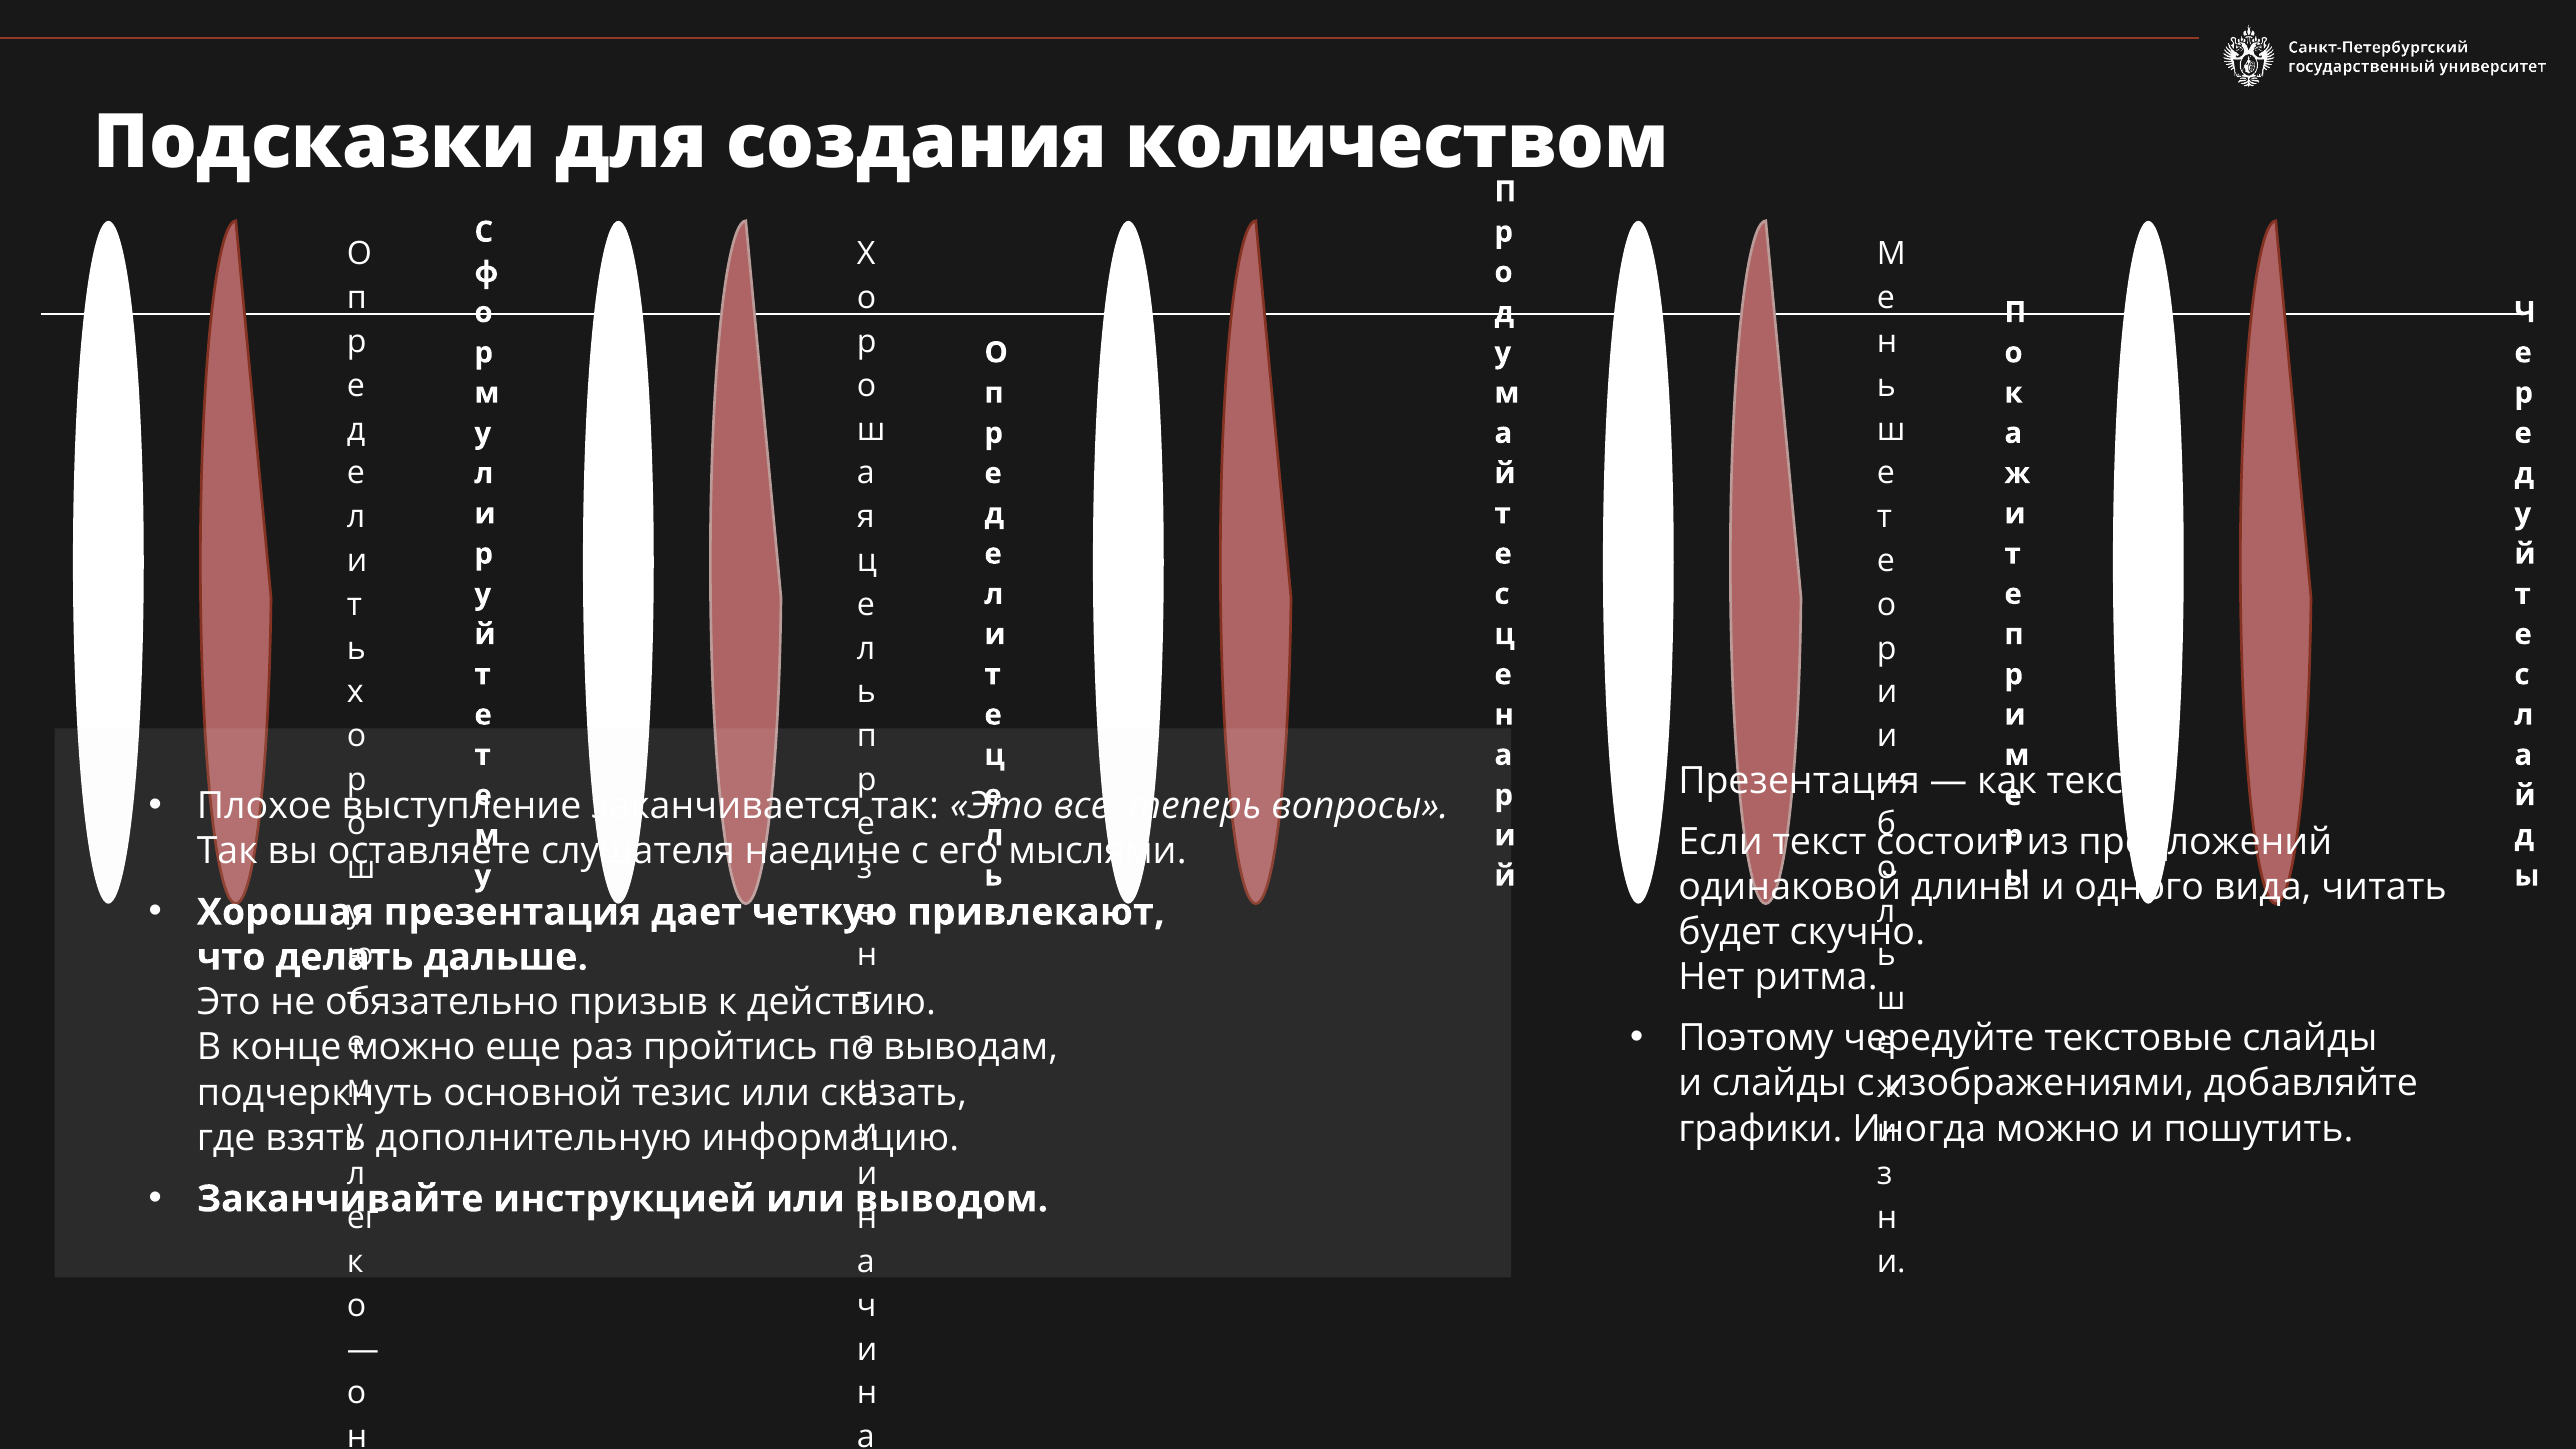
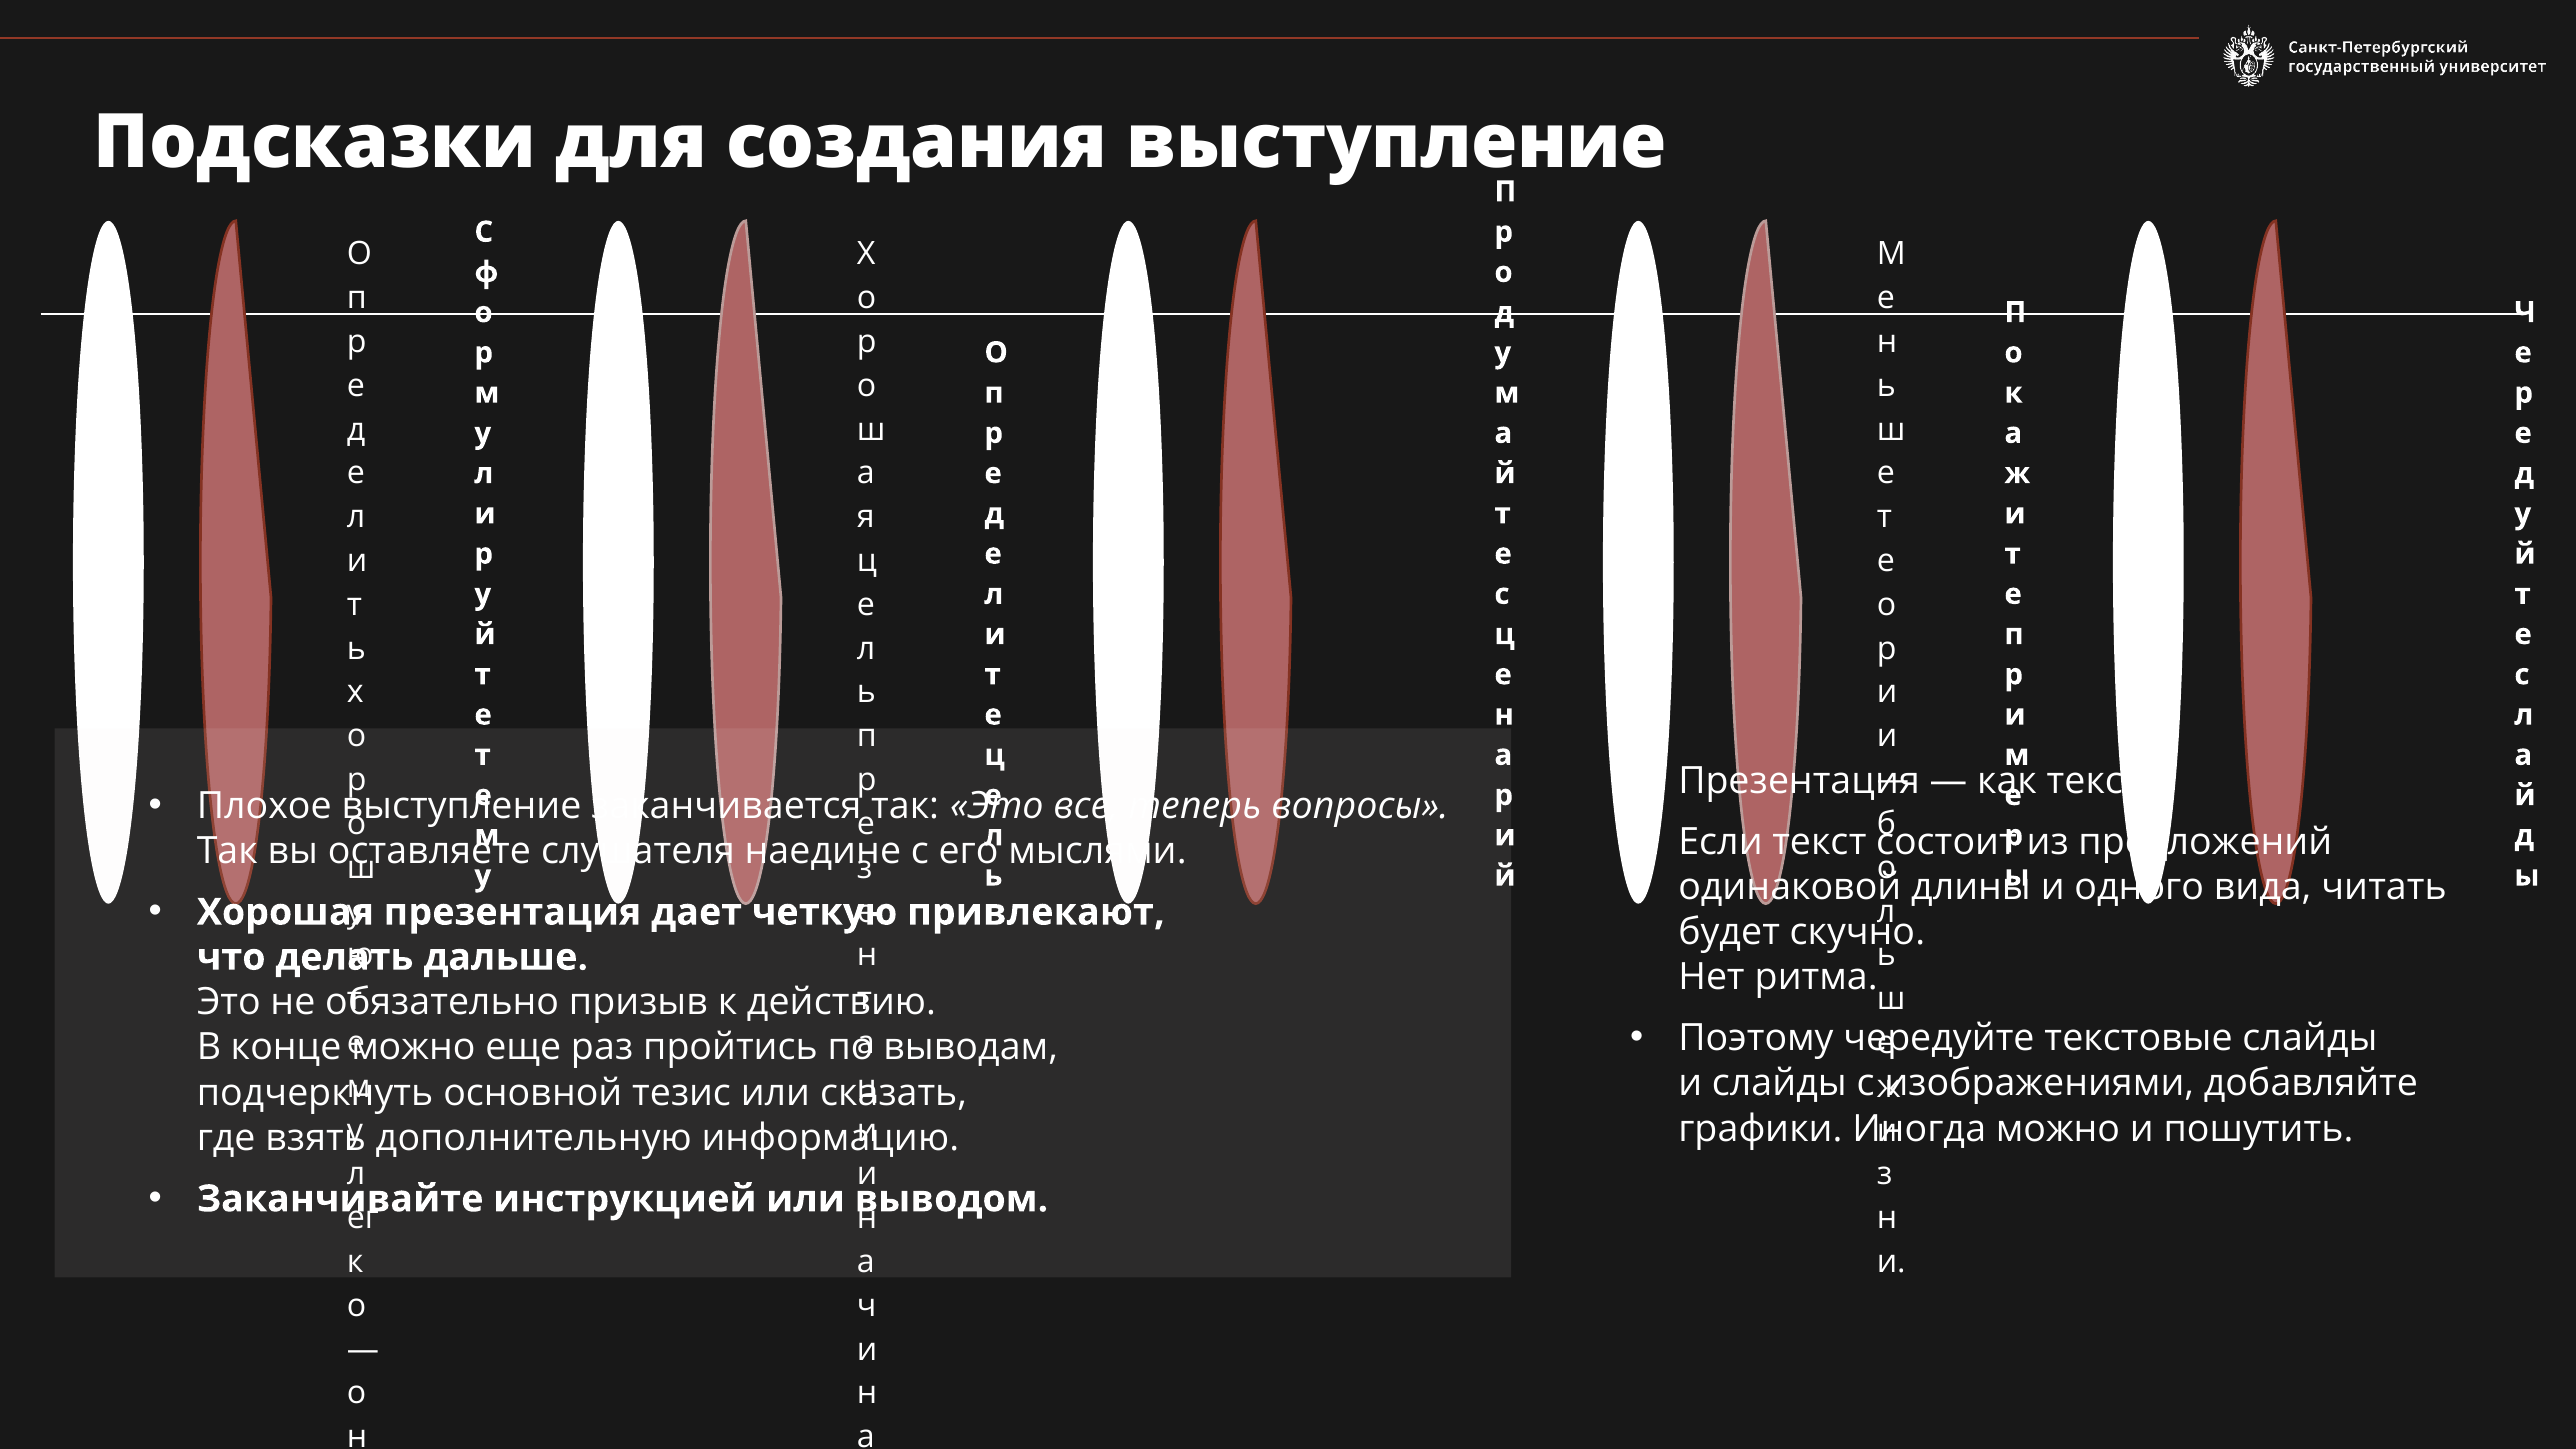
создания количеством: количеством -> выступление (1397, 143)
